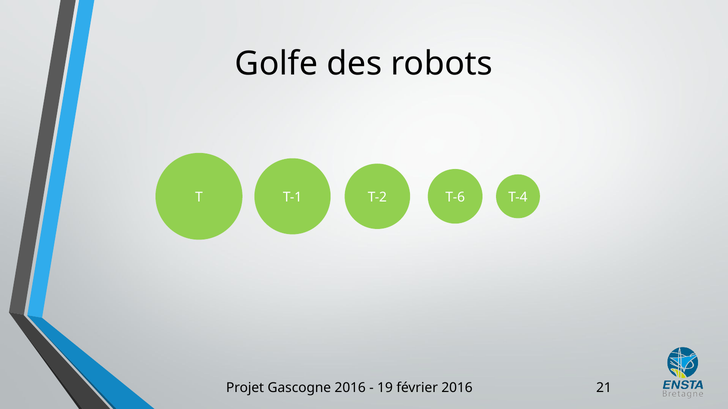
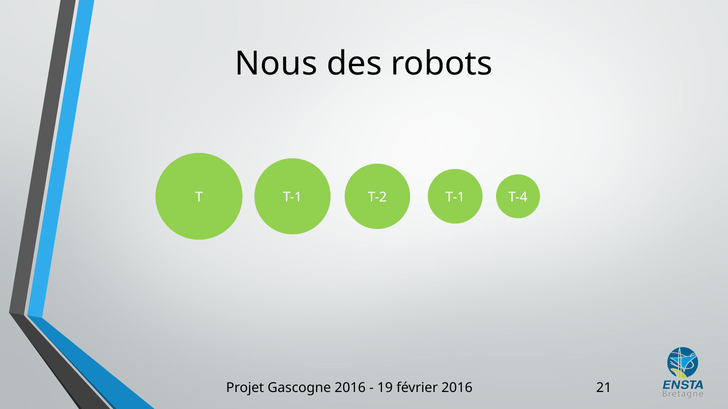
Golfe: Golfe -> Nous (276, 64)
T-2 T-6: T-6 -> T-1 (455, 197)
